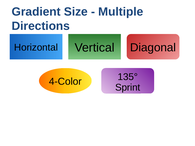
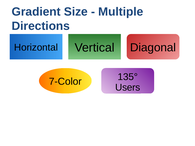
4-Color: 4-Color -> 7-Color (65, 82)
Sprint: Sprint -> Users (128, 88)
